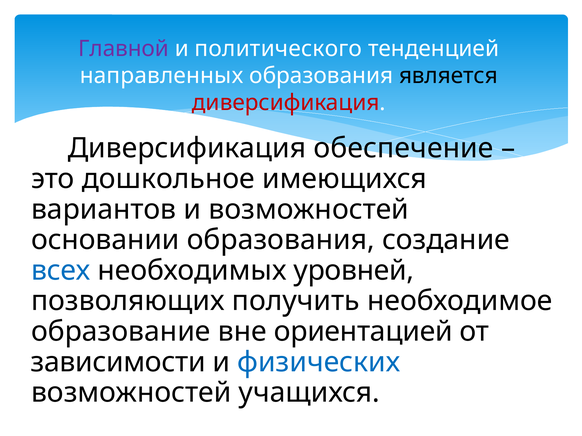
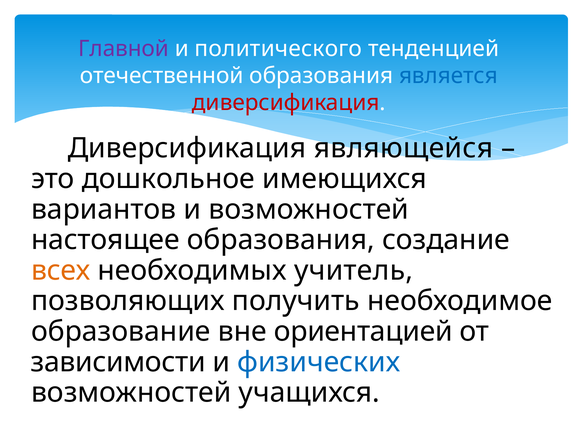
направленных: направленных -> отечественной (162, 76)
является colour: black -> blue (448, 76)
обеспечение: обеспечение -> являющейся (403, 148)
основании: основании -> настоящее (105, 240)
всех colour: blue -> orange (61, 271)
уровней: уровней -> учитель (354, 271)
